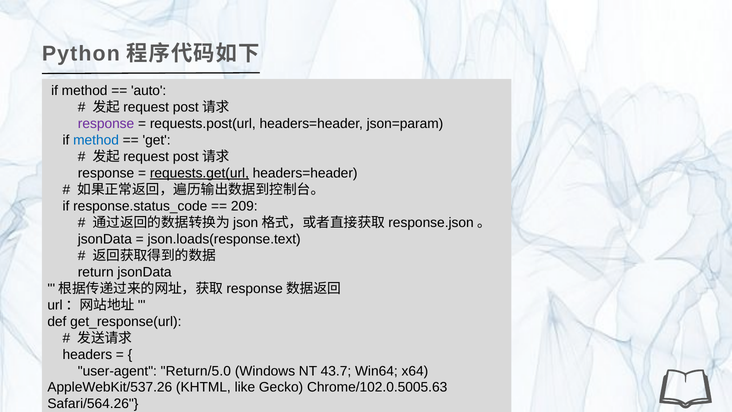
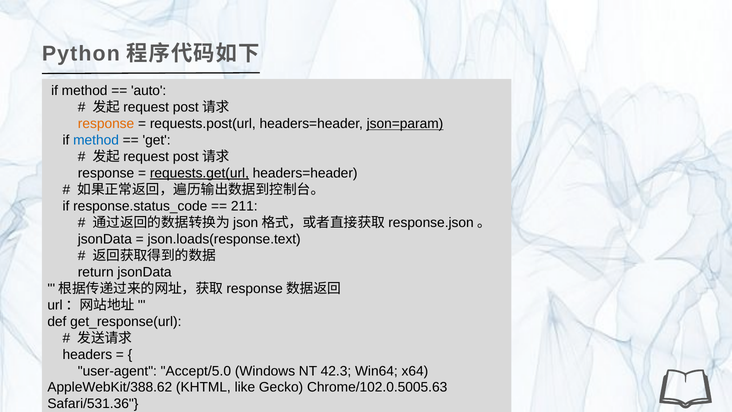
response colour: purple -> orange (106, 124)
json=param underline: none -> present (405, 124)
209: 209 -> 211 (244, 206)
Return/5.0: Return/5.0 -> Accept/5.0 (196, 371)
43.7: 43.7 -> 42.3 (336, 371)
AppleWebKit/537.26: AppleWebKit/537.26 -> AppleWebKit/388.62 (110, 387)
Safari/564.26: Safari/564.26 -> Safari/531.36 (93, 404)
